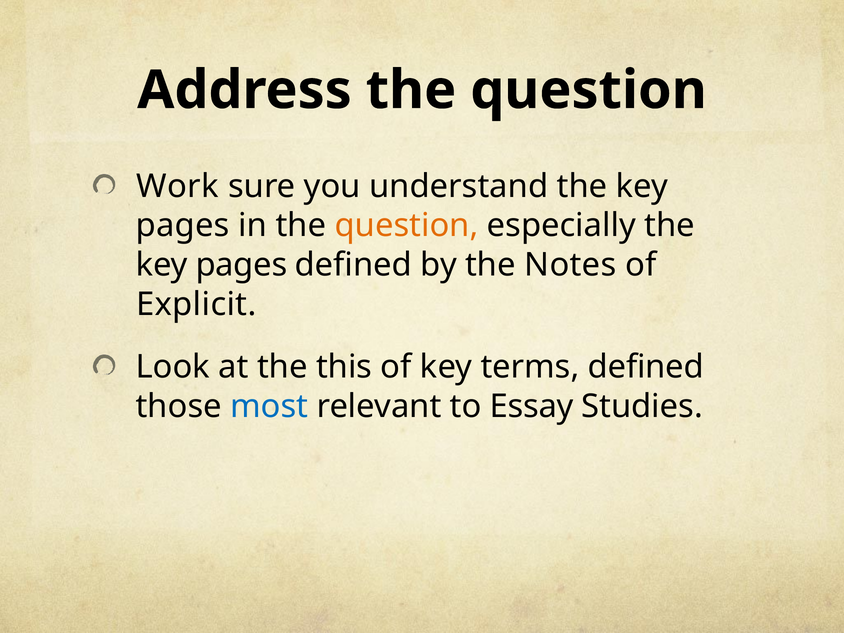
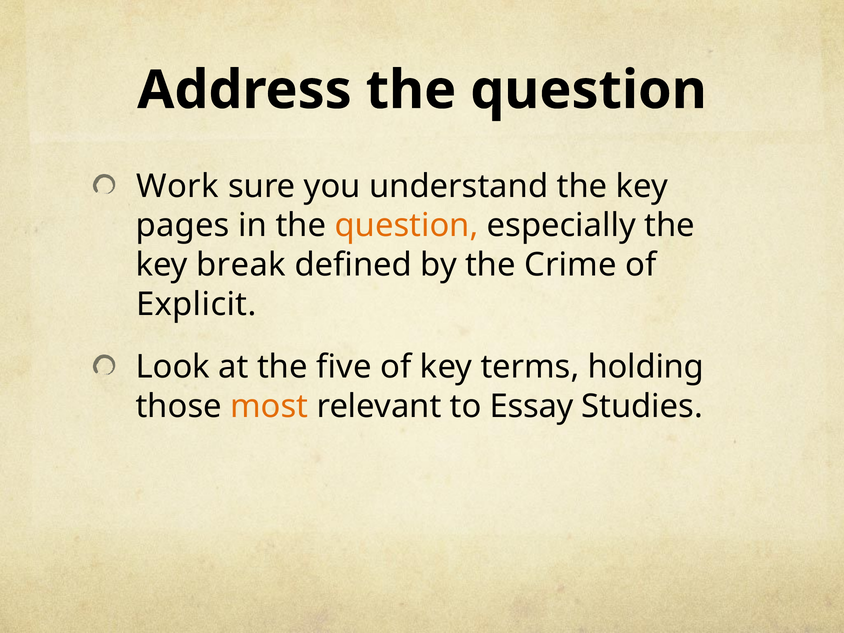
pages: pages -> break (241, 265)
Notes: Notes -> Crime (570, 265)
this: this -> five (344, 367)
terms defined: defined -> holding (646, 367)
most colour: blue -> orange (269, 406)
